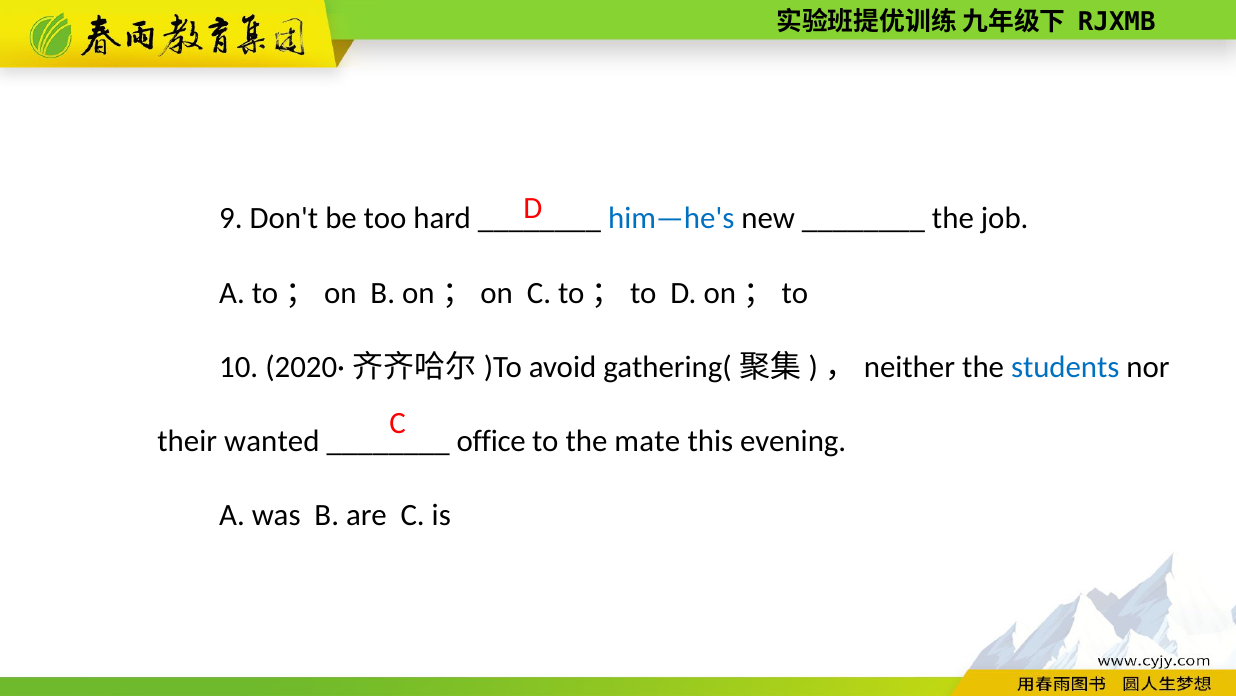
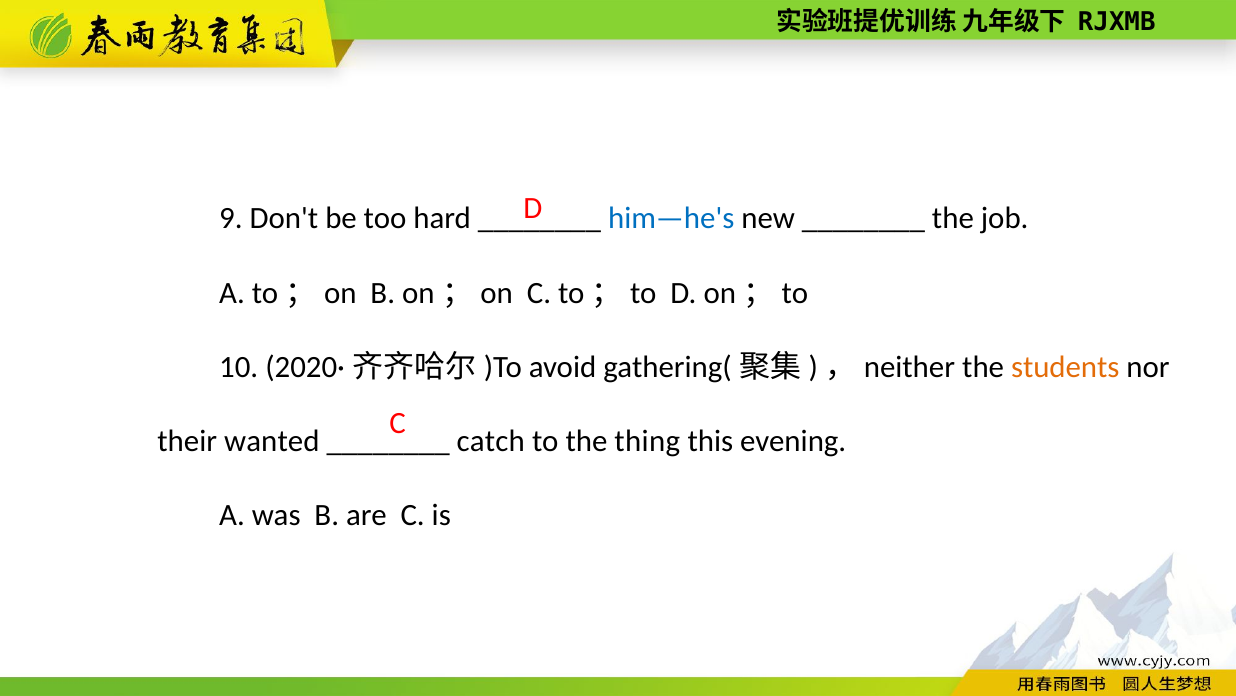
students colour: blue -> orange (1065, 367)
office: office -> catch (491, 441)
mate: mate -> thing (647, 441)
